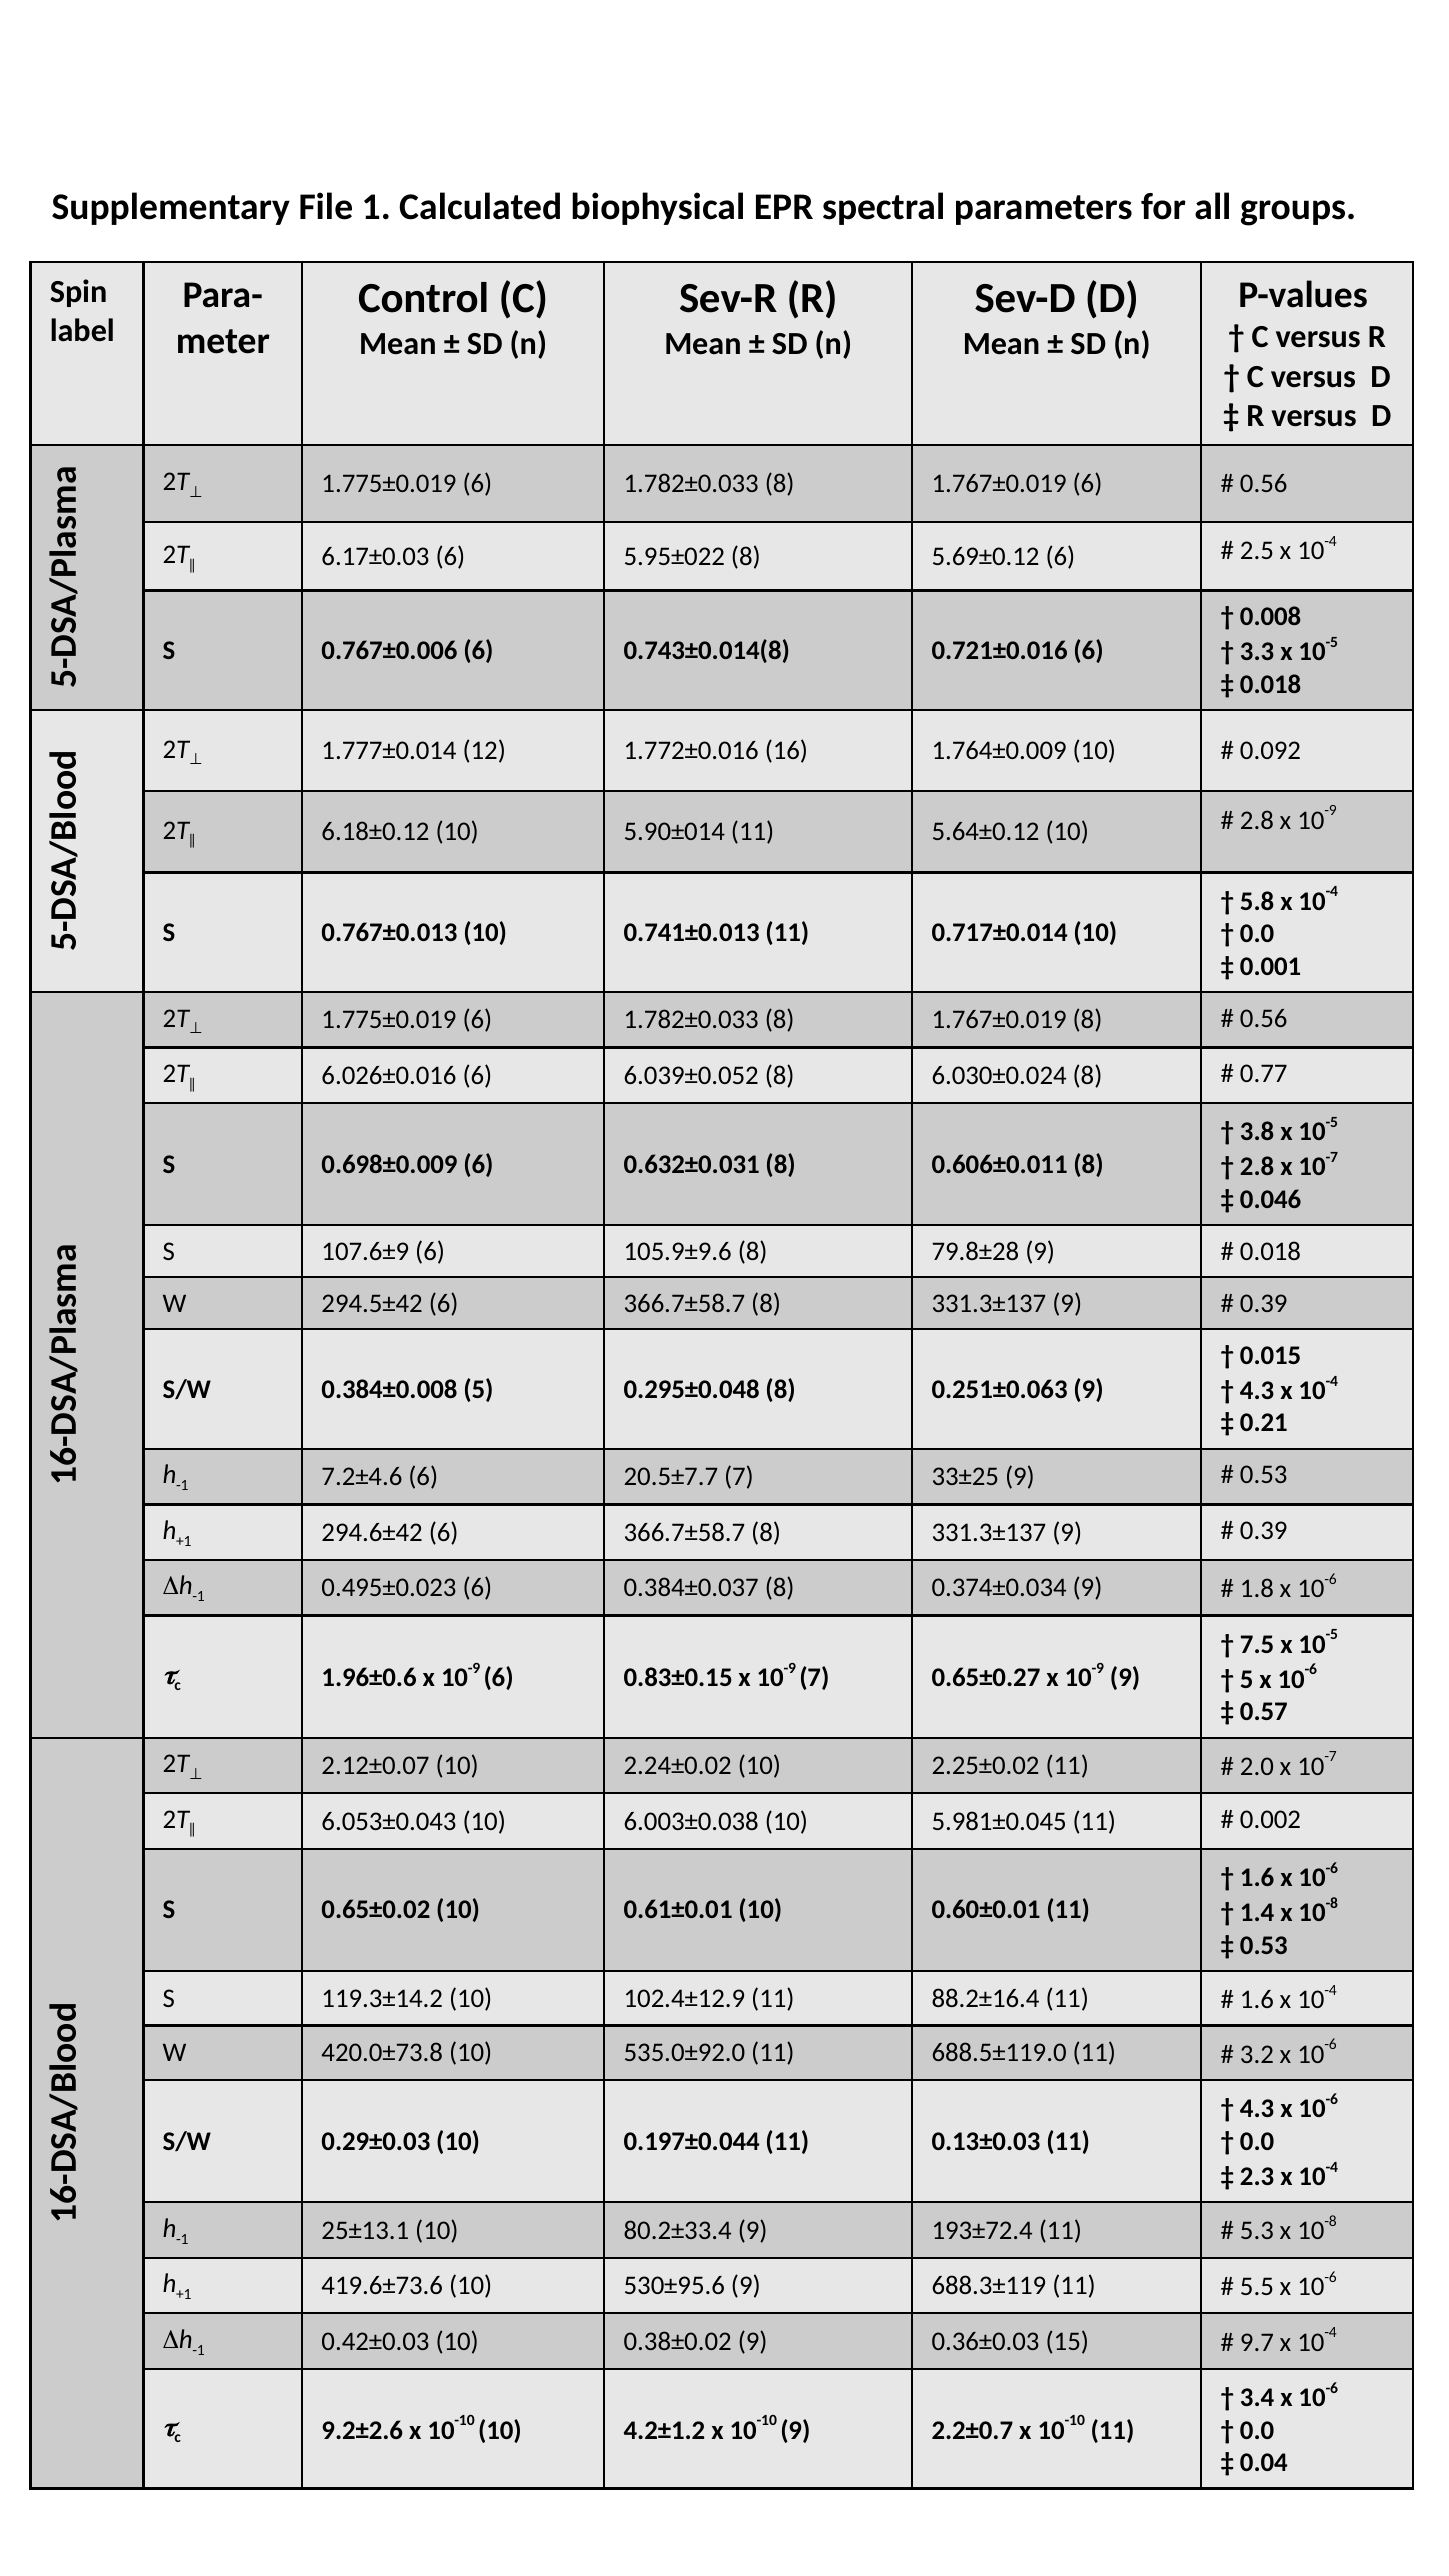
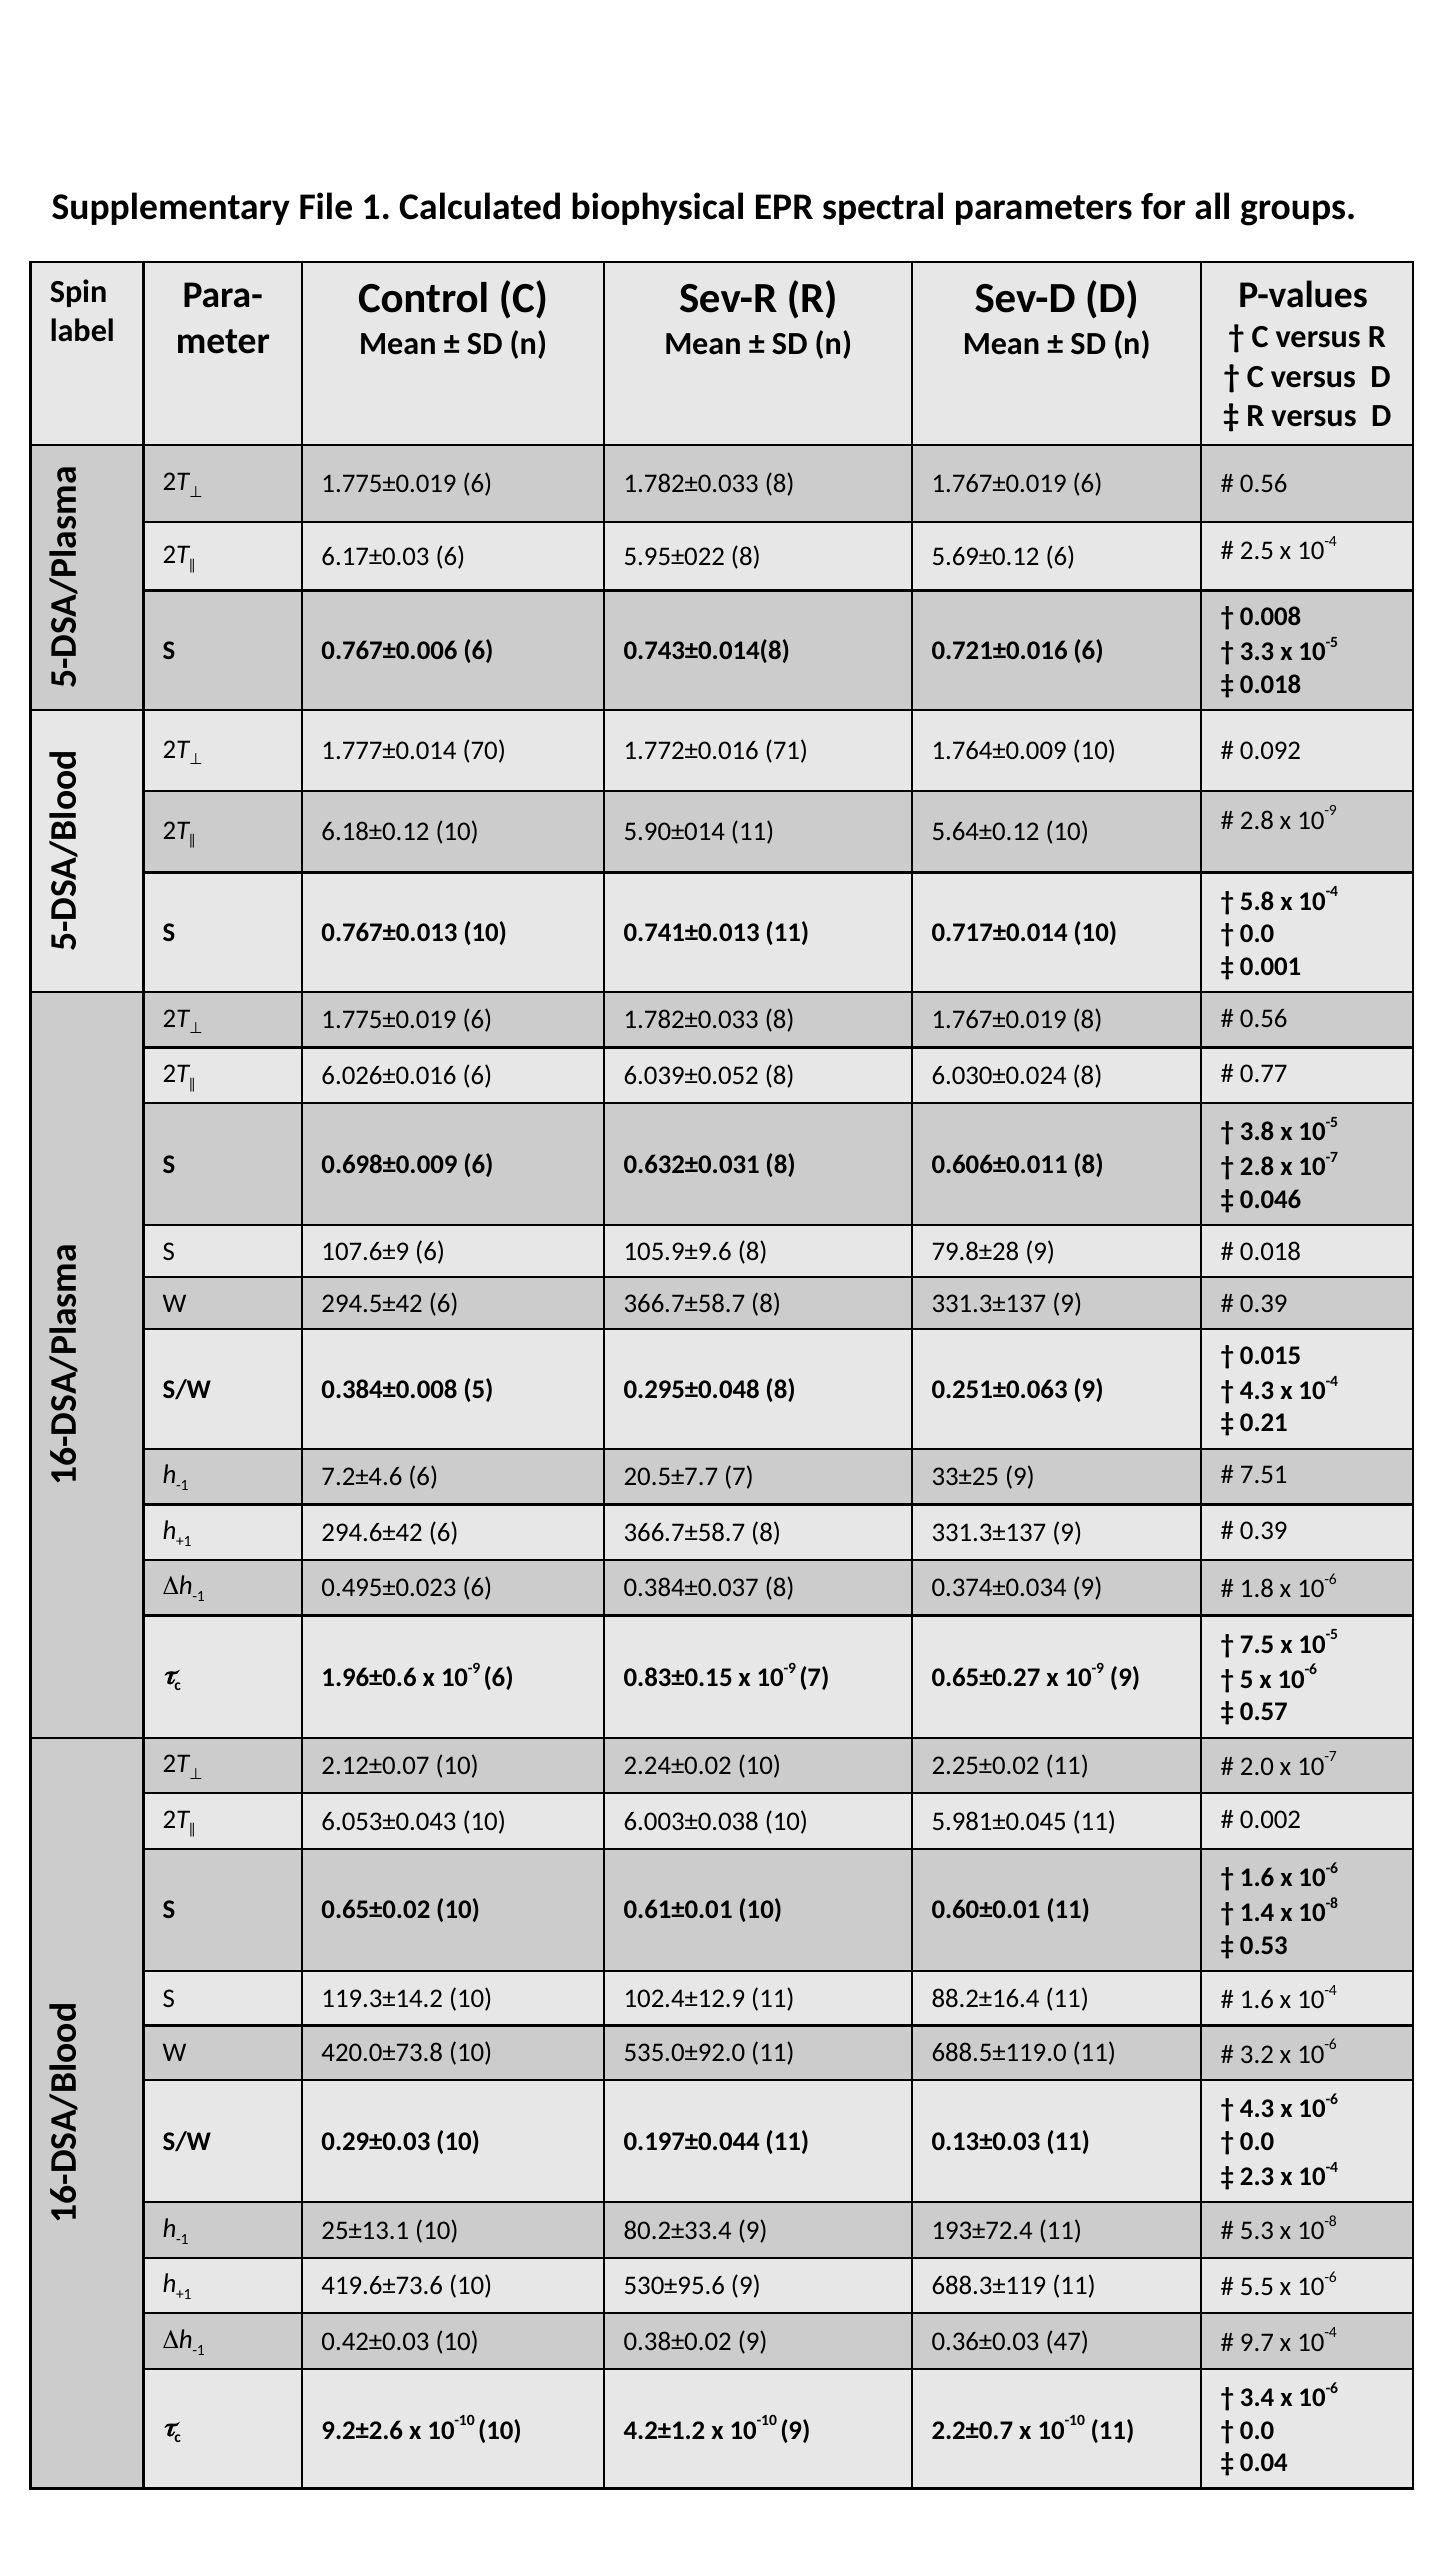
12: 12 -> 70 (484, 751)
16: 16 -> 71 (786, 751)
0.53: 0.53 -> 7.51 (1264, 1475)
15: 15 -> 47 (1067, 2341)
